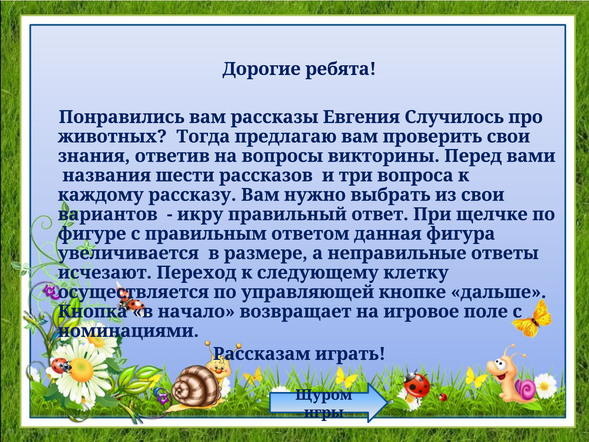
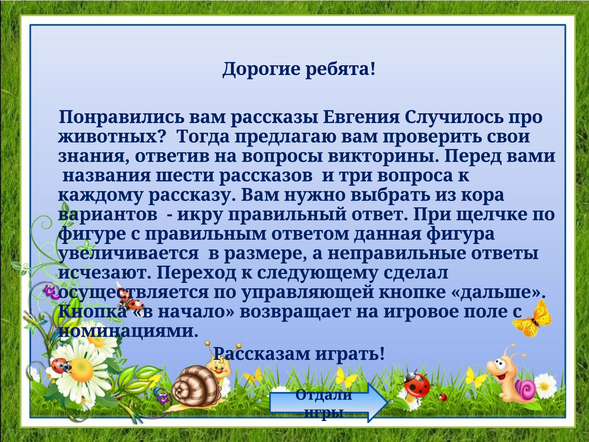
из свои: свои -> кора (483, 195)
клетку: клетку -> сделал (416, 272)
Щуром: Щуром -> Отдали (324, 395)
